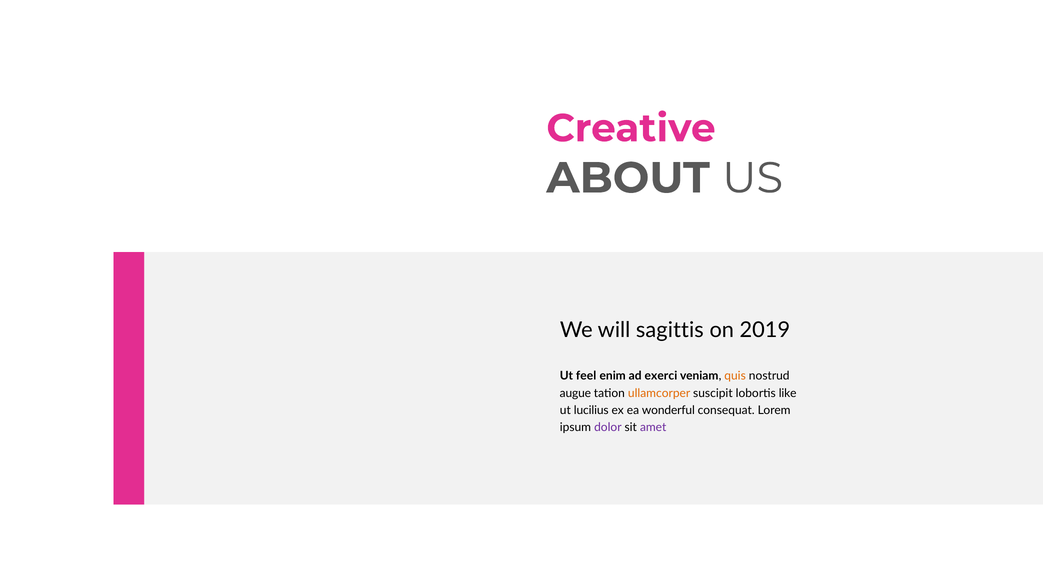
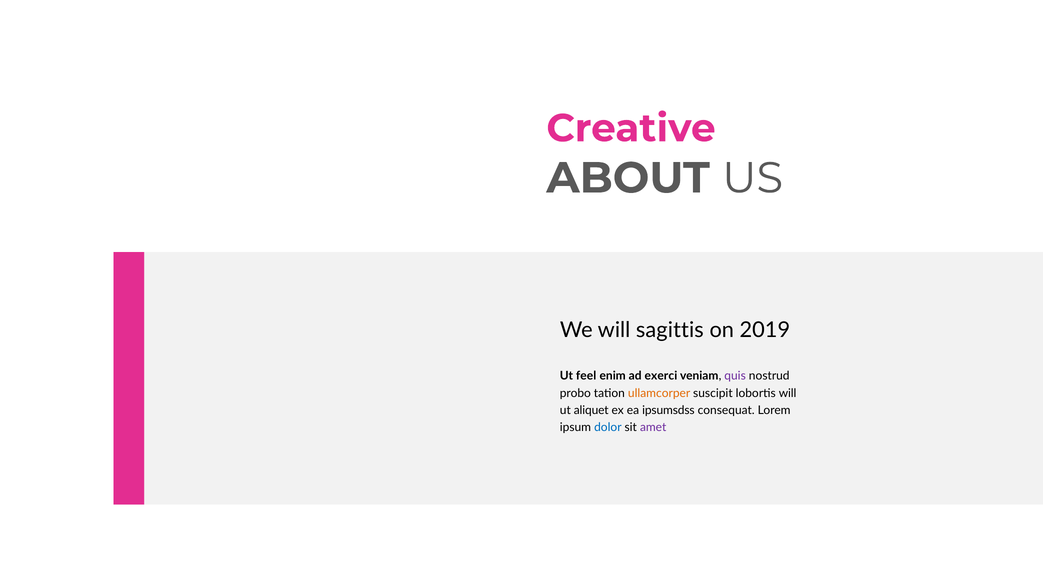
quis colour: orange -> purple (735, 376)
augue: augue -> probo (575, 394)
lobortis like: like -> will (788, 394)
lucilius: lucilius -> aliquet (591, 411)
wonderful: wonderful -> ipsumsdss (668, 411)
dolor colour: purple -> blue (608, 428)
